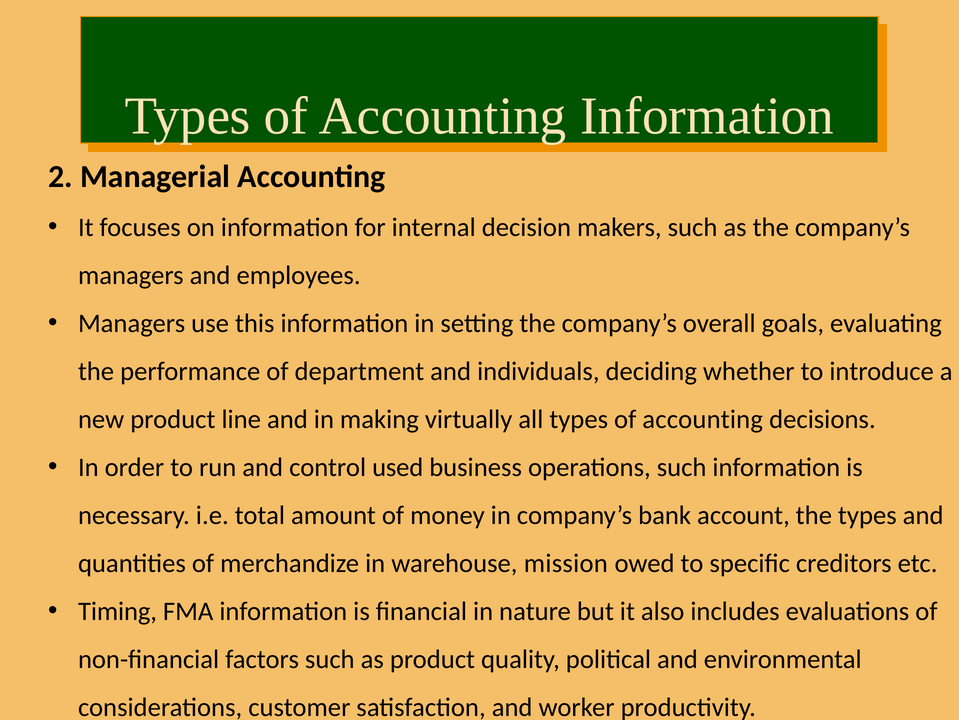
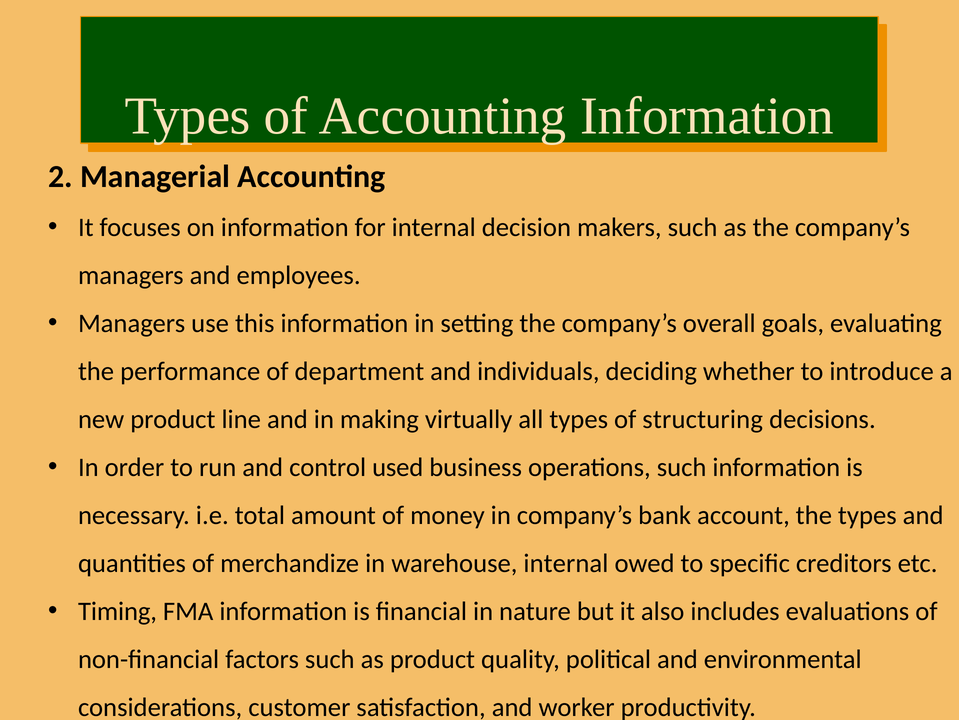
all types of accounting: accounting -> structuring (703, 419)
warehouse mission: mission -> internal (566, 563)
